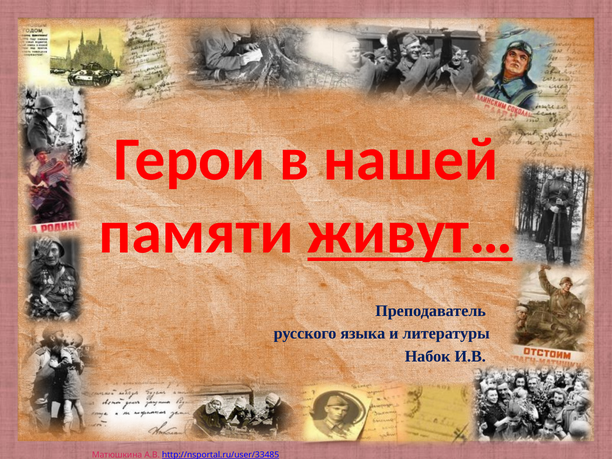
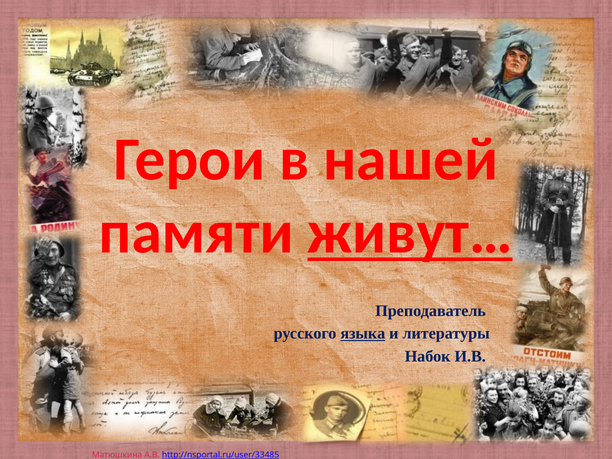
языка underline: none -> present (363, 334)
